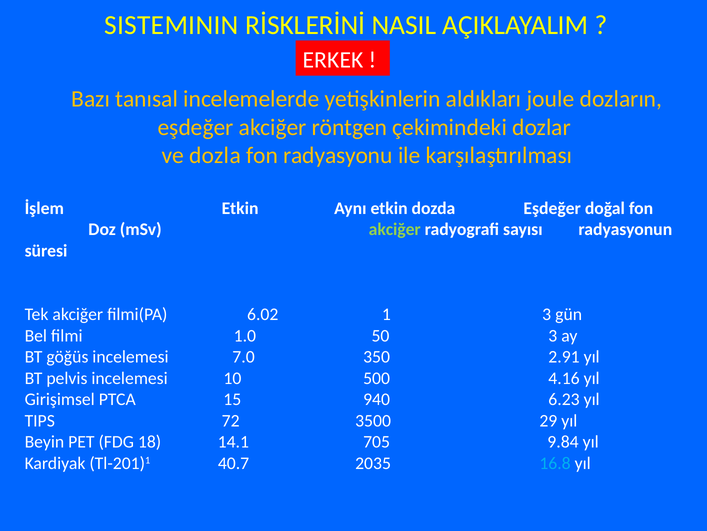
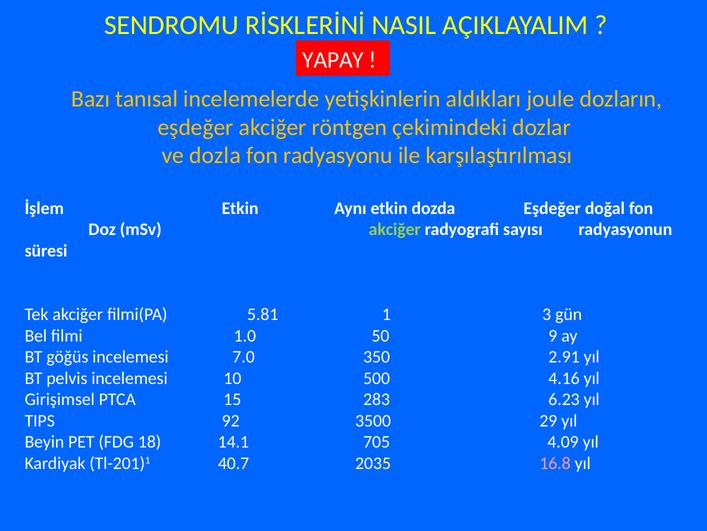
SISTEMININ: SISTEMININ -> SENDROMU (172, 25)
ERKEK: ERKEK -> YAPAY (333, 60)
6.02: 6.02 -> 5.81 (263, 314)
50 3: 3 -> 9 (553, 335)
940: 940 -> 283 (377, 399)
72: 72 -> 92 (231, 420)
9.84: 9.84 -> 4.09 (563, 441)
16.8 colour: light blue -> pink (555, 463)
